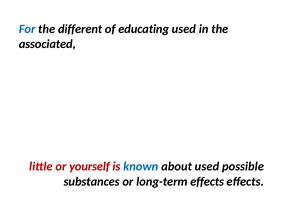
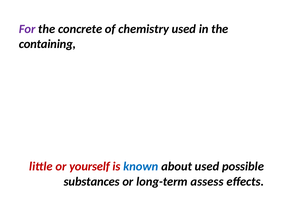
For colour: blue -> purple (27, 29)
different: different -> concrete (80, 29)
educating: educating -> chemistry (144, 29)
associated: associated -> containing (47, 44)
long-term effects: effects -> assess (207, 181)
